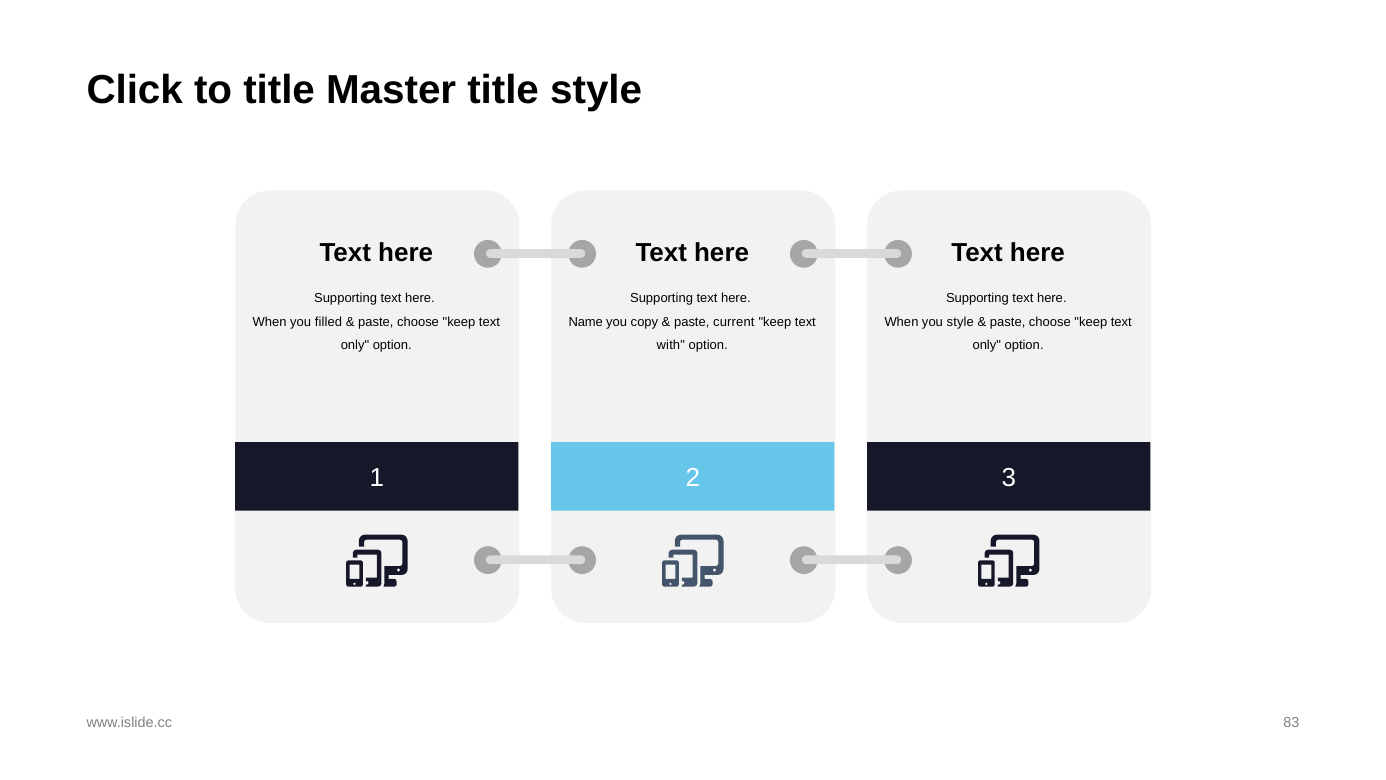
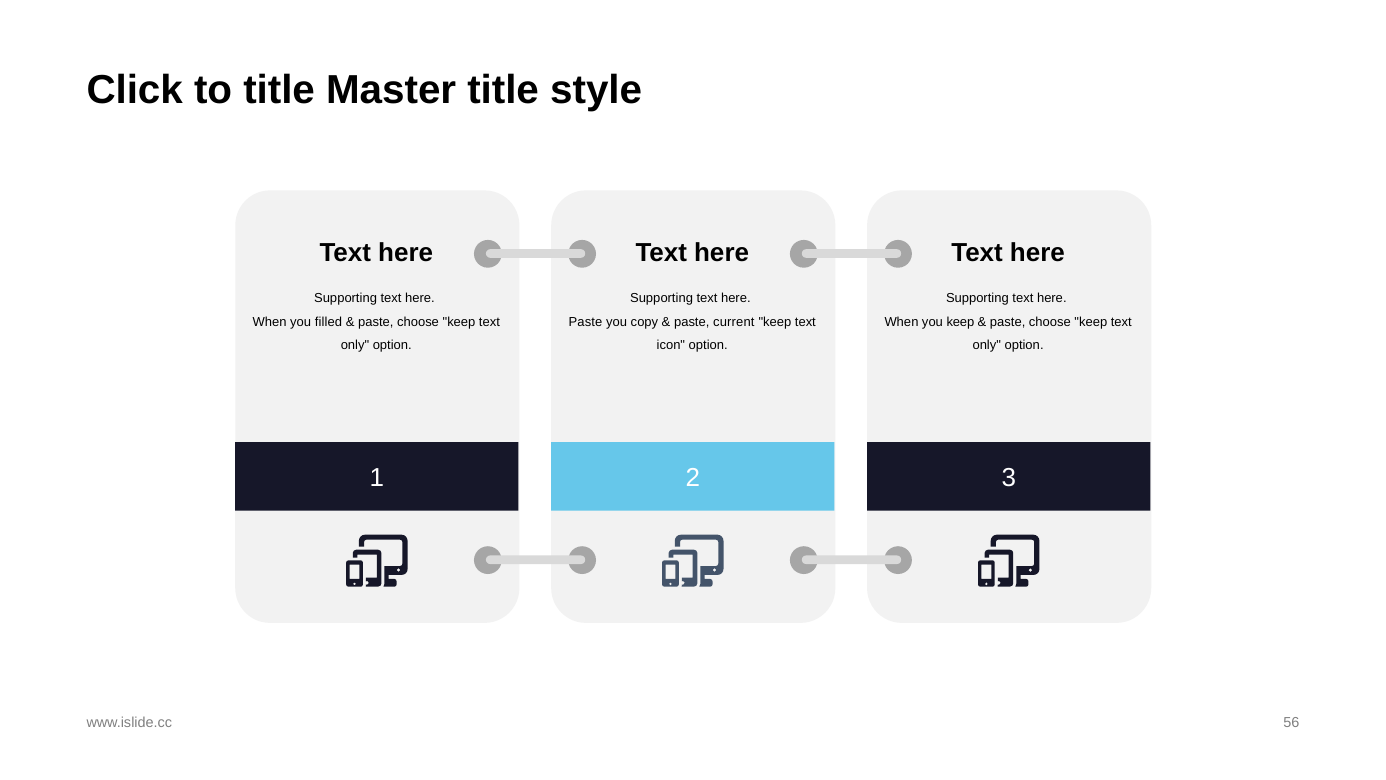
Name: Name -> Paste (586, 322)
you style: style -> keep (960, 322)
with: with -> icon (671, 345)
83: 83 -> 56 (1291, 722)
